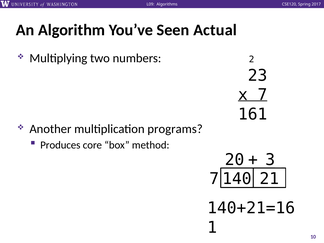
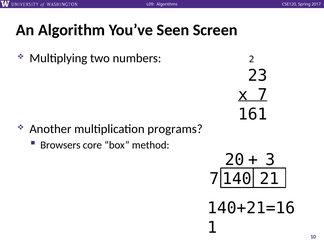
Actual: Actual -> Screen (215, 30)
Produces: Produces -> Browsers (60, 145)
